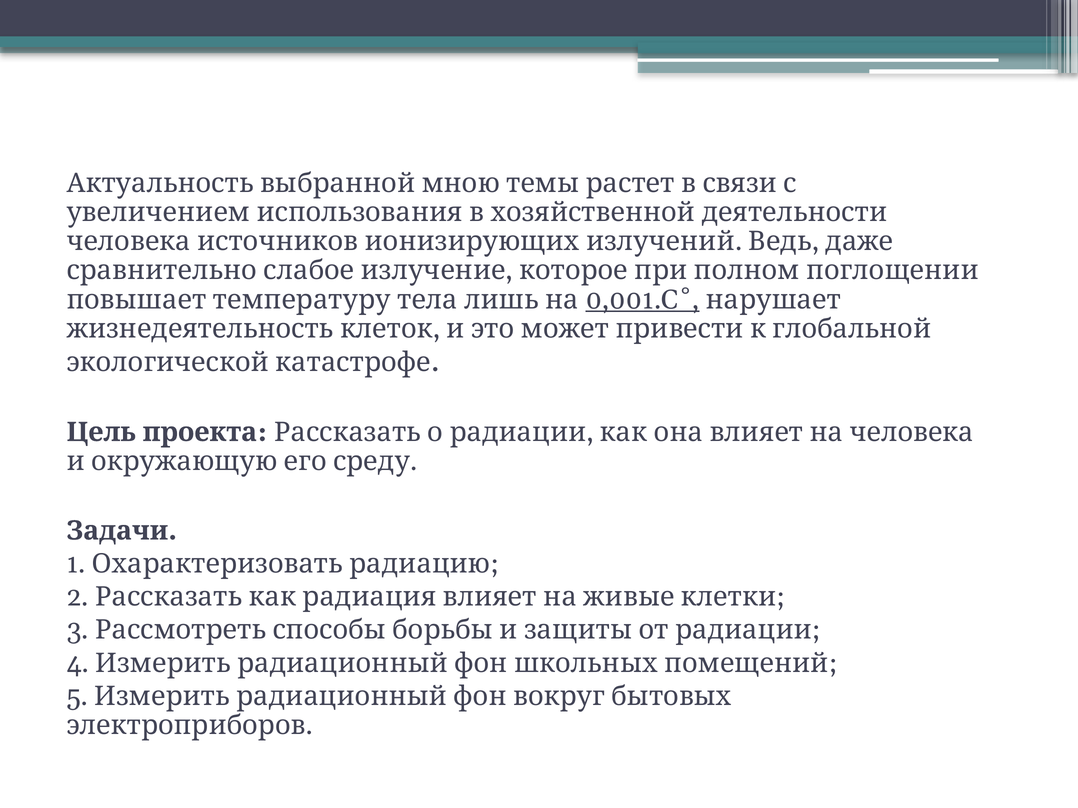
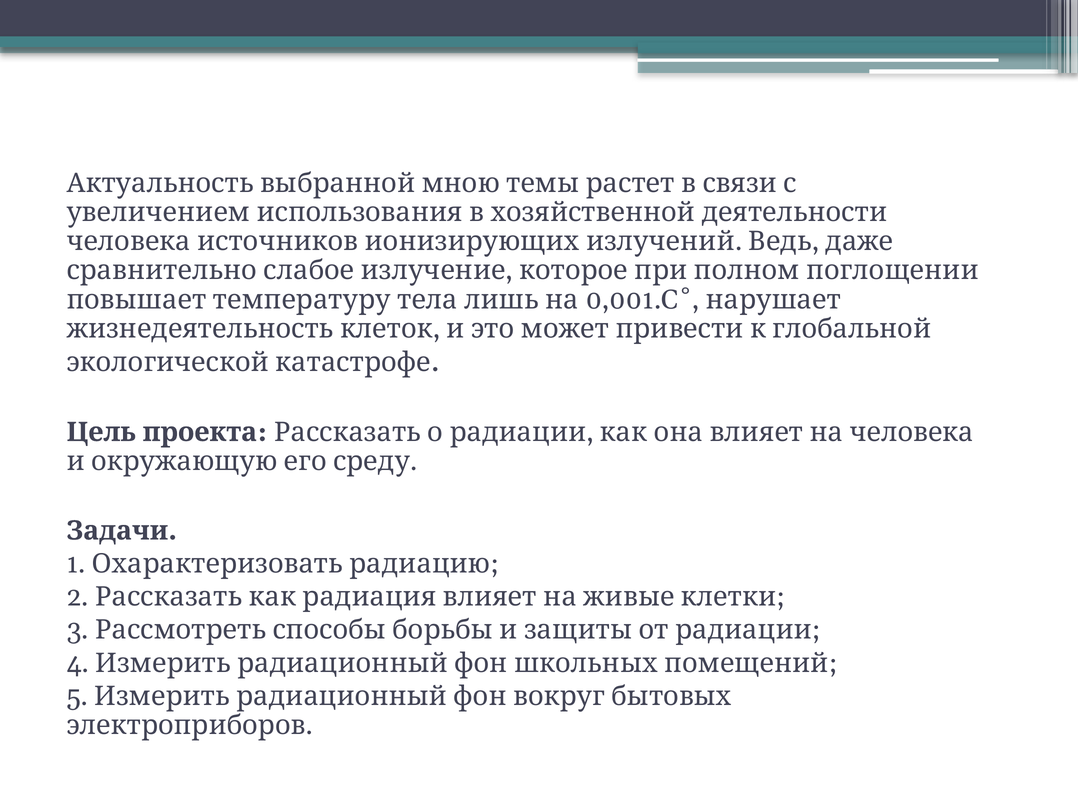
0,001.C˚ underline: present -> none (642, 300)
